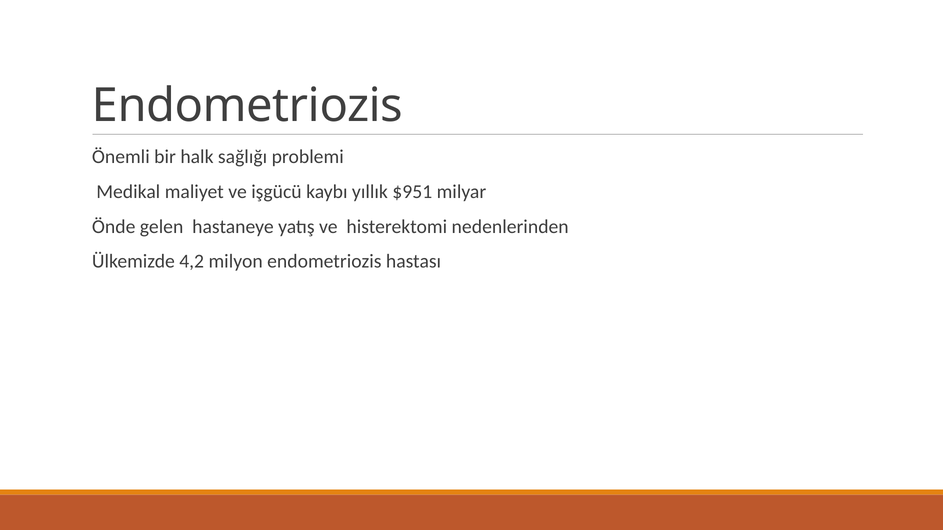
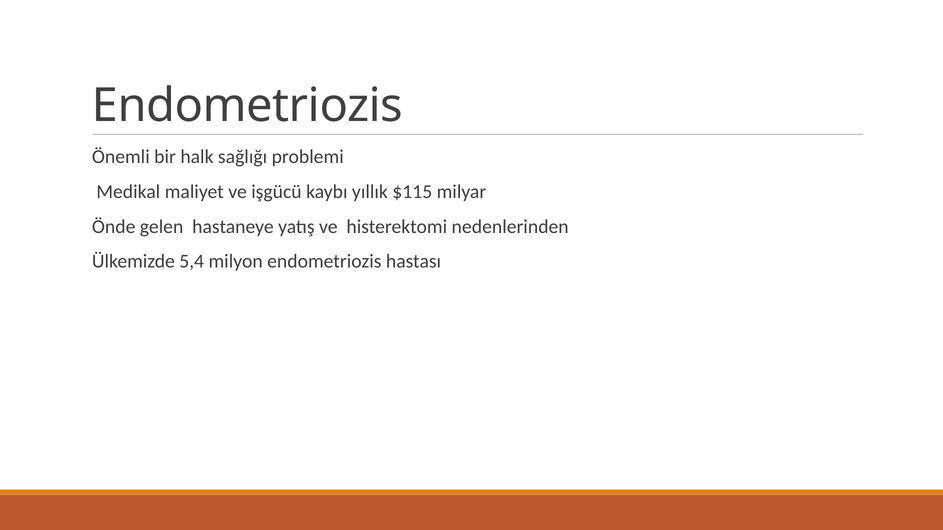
$951: $951 -> $115 (412, 192)
4,2: 4,2 -> 5,4 (192, 262)
